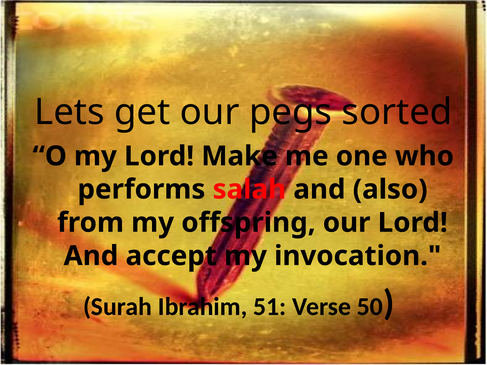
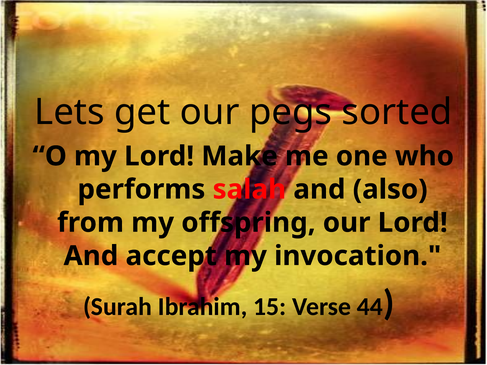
51: 51 -> 15 (270, 307)
50: 50 -> 44 (370, 307)
